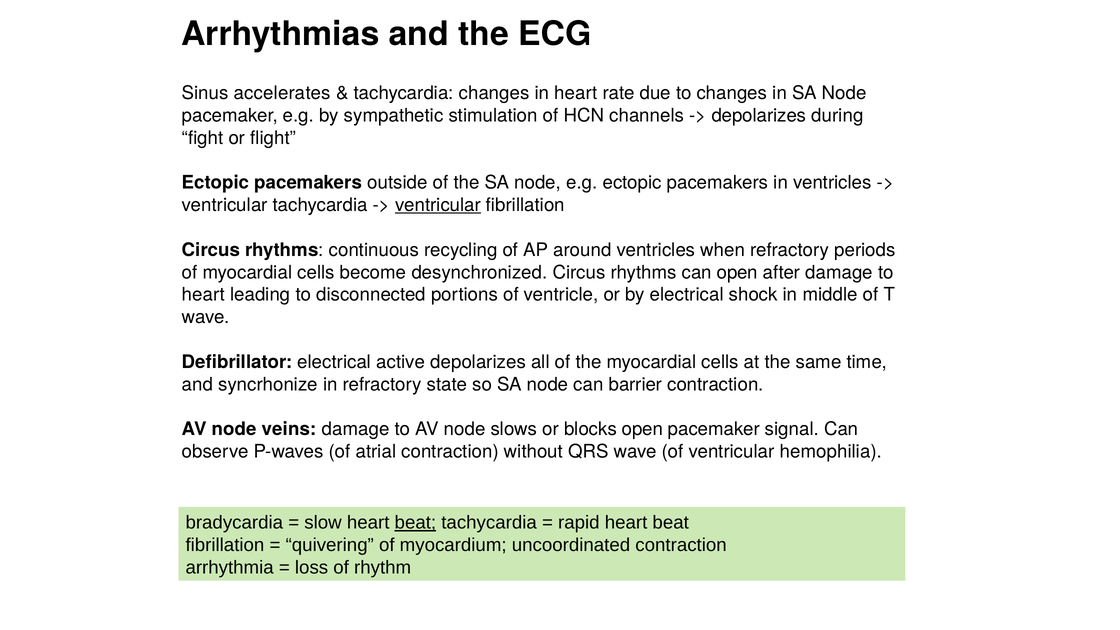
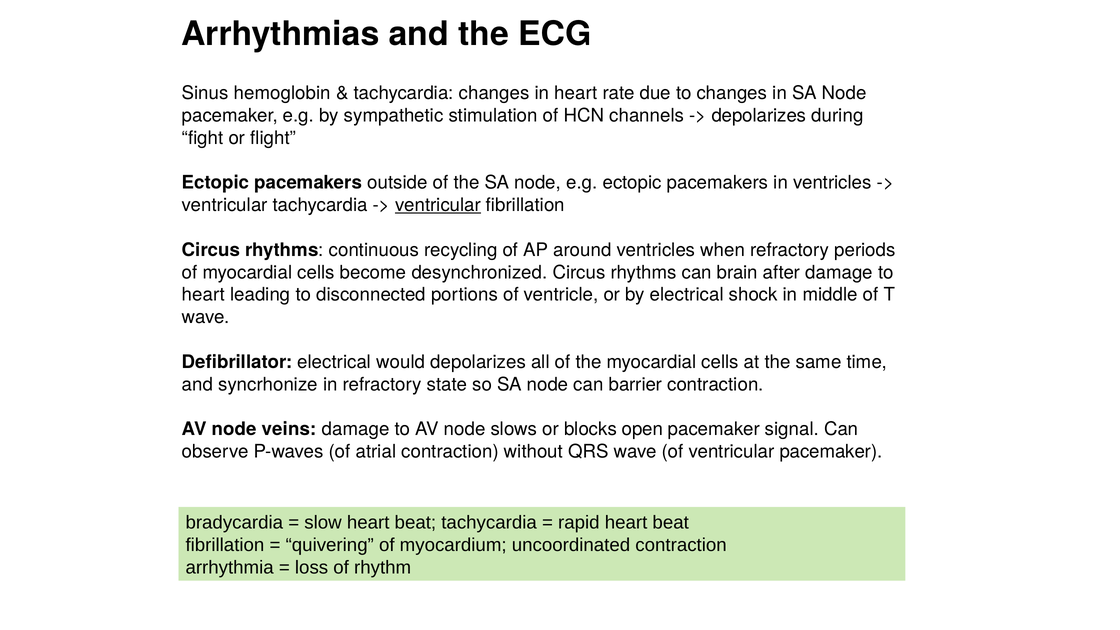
accelerates: accelerates -> hemoglobin (282, 93)
can open: open -> brain (737, 272)
active: active -> would (401, 362)
ventricular hemophilia: hemophilia -> pacemaker (831, 452)
beat underline: present -> none (415, 523)
